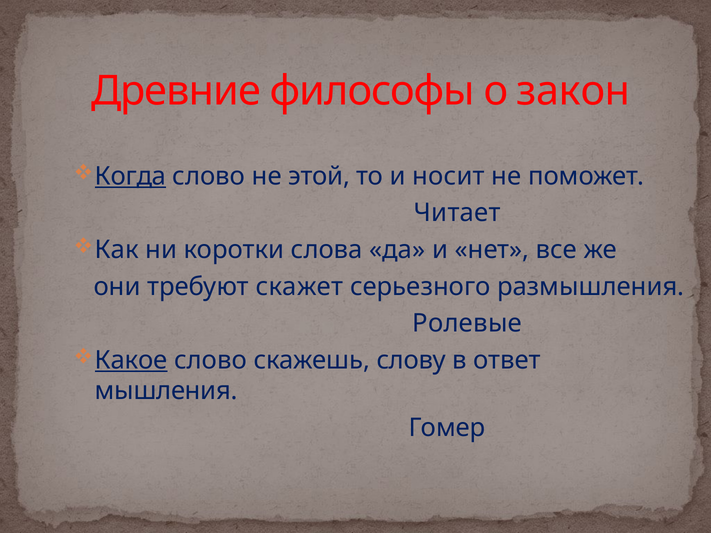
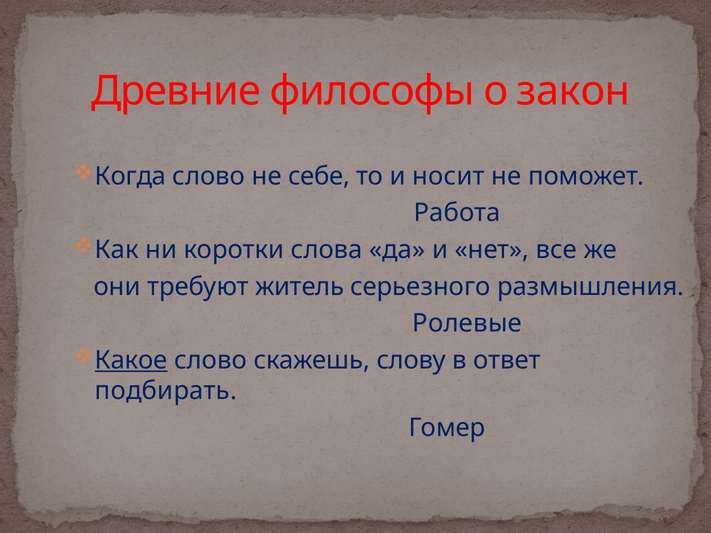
Когда underline: present -> none (131, 176)
этой: этой -> себе (319, 176)
Читает: Читает -> Работа (457, 213)
скажет: скажет -> житель (300, 287)
мышления: мышления -> подбирать (166, 391)
